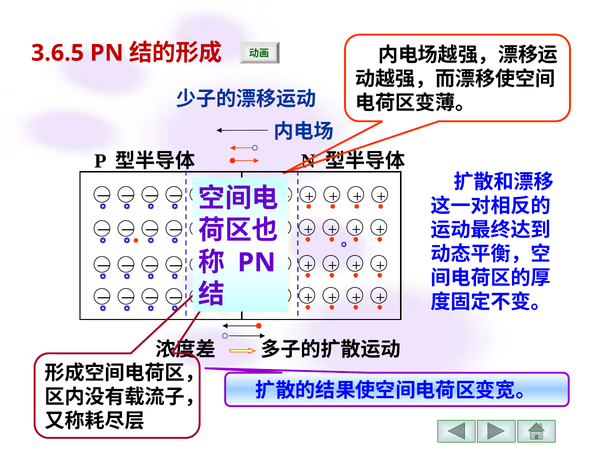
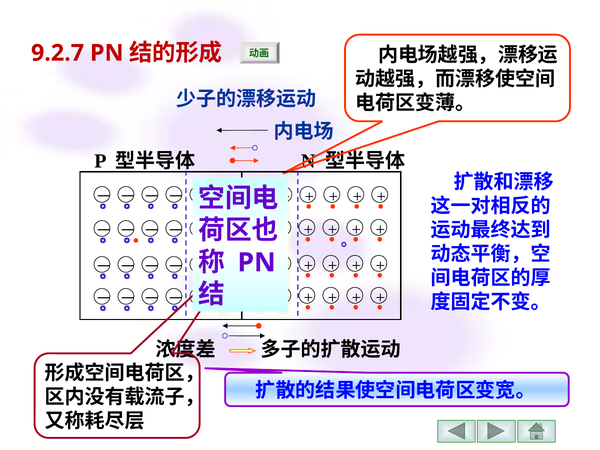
3.6.5: 3.6.5 -> 9.2.7 (58, 53)
